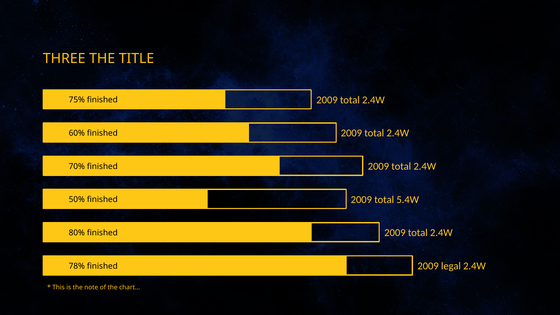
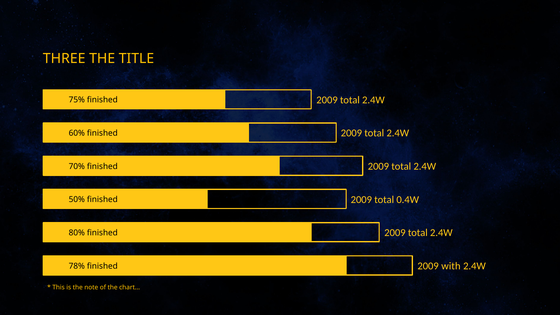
5.4W: 5.4W -> 0.4W (408, 200)
legal: legal -> with (451, 266)
